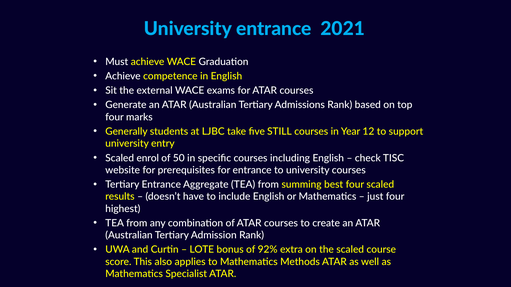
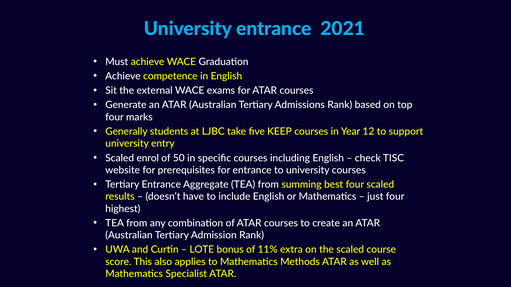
STILL: STILL -> KEEP (279, 132)
92%: 92% -> 11% (268, 250)
